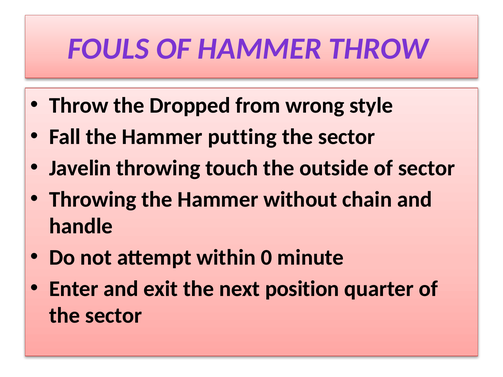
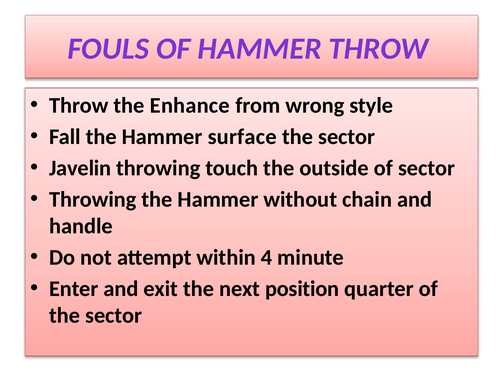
Dropped: Dropped -> Enhance (190, 106)
putting: putting -> surface (242, 137)
0: 0 -> 4 (267, 258)
